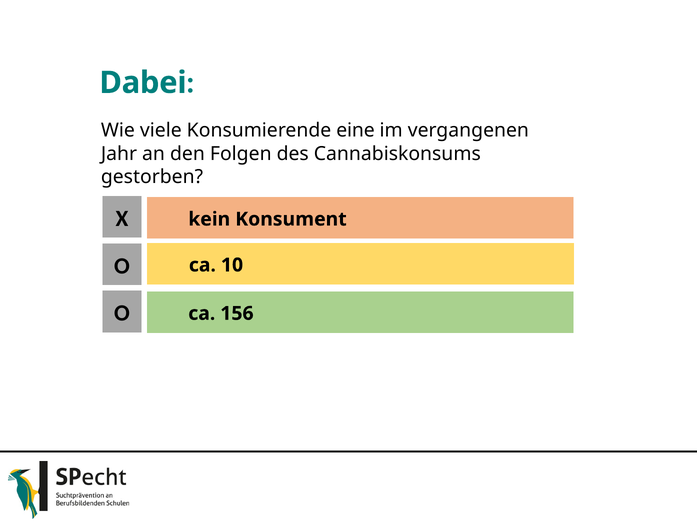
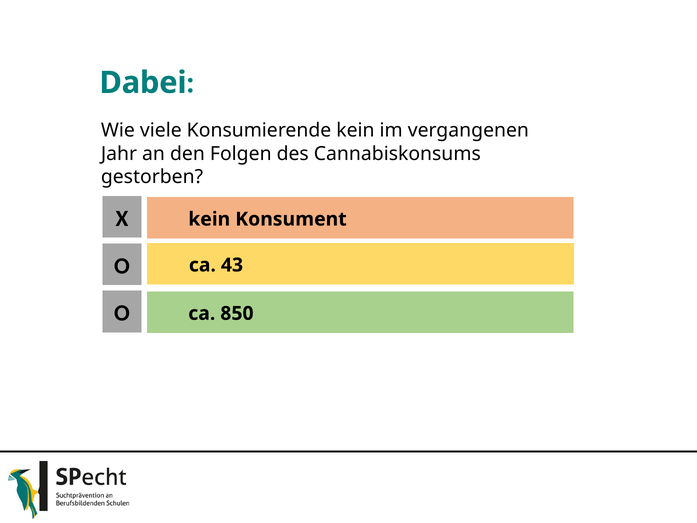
Konsumierende eine: eine -> kein (355, 130)
10: 10 -> 43 (232, 265)
156: 156 -> 850 (237, 313)
